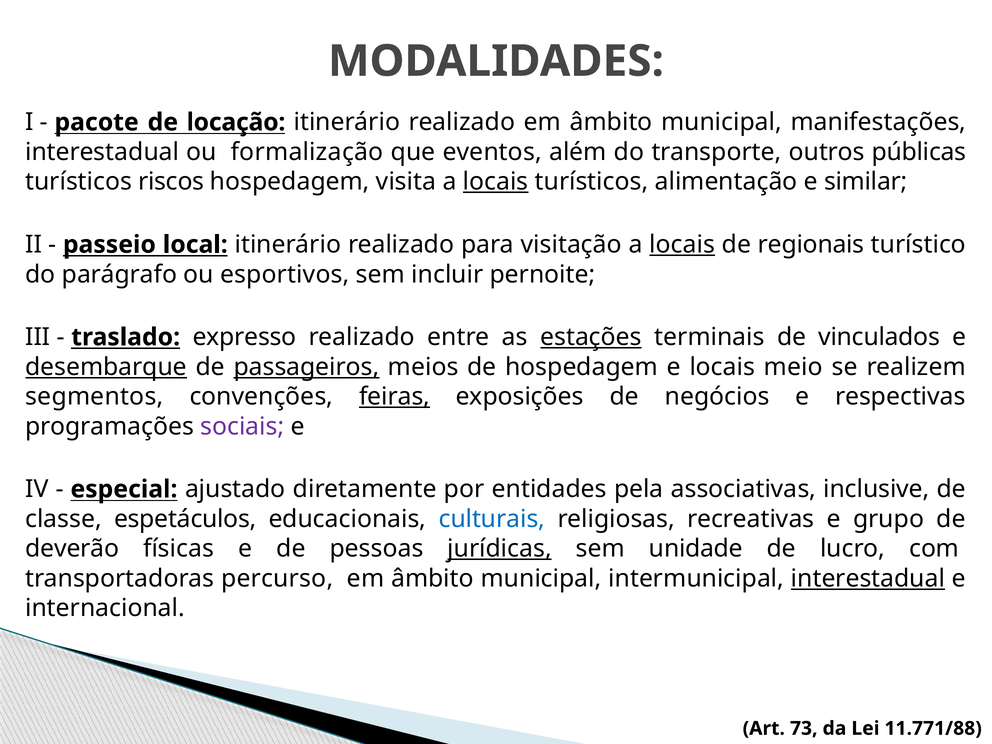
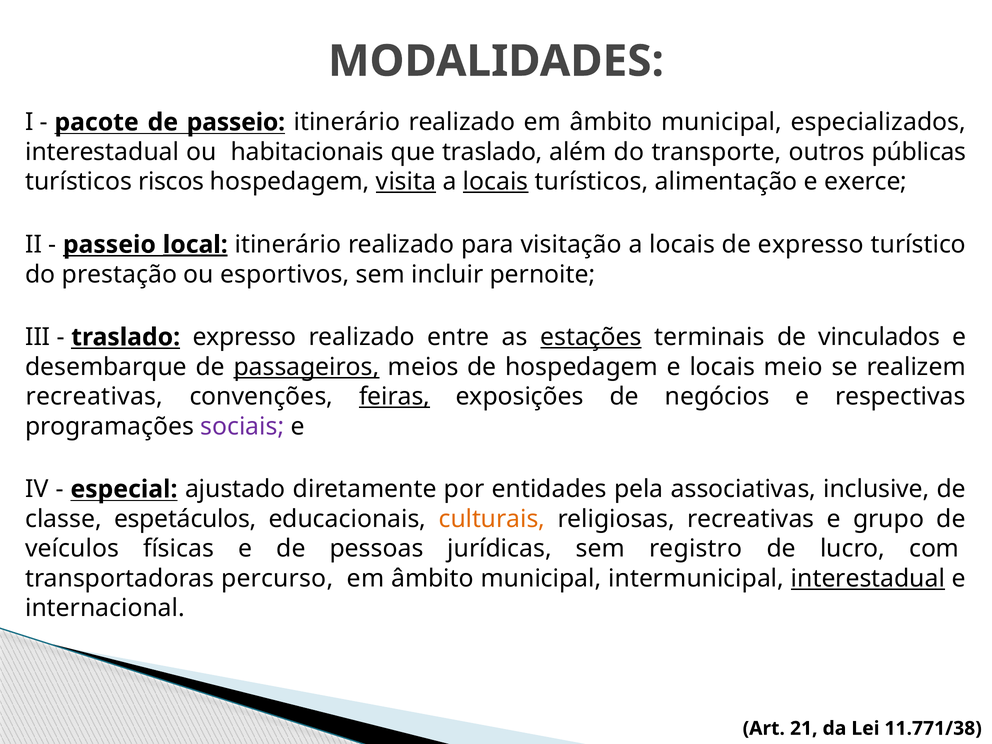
de locação: locação -> passeio (236, 122)
manifestações: manifestações -> especializados (878, 122)
formalização: formalização -> habitacionais (307, 152)
que eventos: eventos -> traslado (492, 152)
visita underline: none -> present (406, 182)
similar: similar -> exerce (866, 182)
local underline: none -> present (195, 245)
locais underline: present -> none (682, 245)
de regionais: regionais -> expresso (811, 245)
parágrafo: parágrafo -> prestação (120, 274)
desembarque underline: present -> none (106, 367)
segmentos: segmentos -> recreativas (94, 397)
culturais colour: blue -> orange (492, 519)
deverão: deverão -> veículos (72, 549)
jurídicas underline: present -> none (500, 549)
unidade: unidade -> registro (696, 549)
73: 73 -> 21 (804, 728)
11.771/88: 11.771/88 -> 11.771/38 (933, 728)
